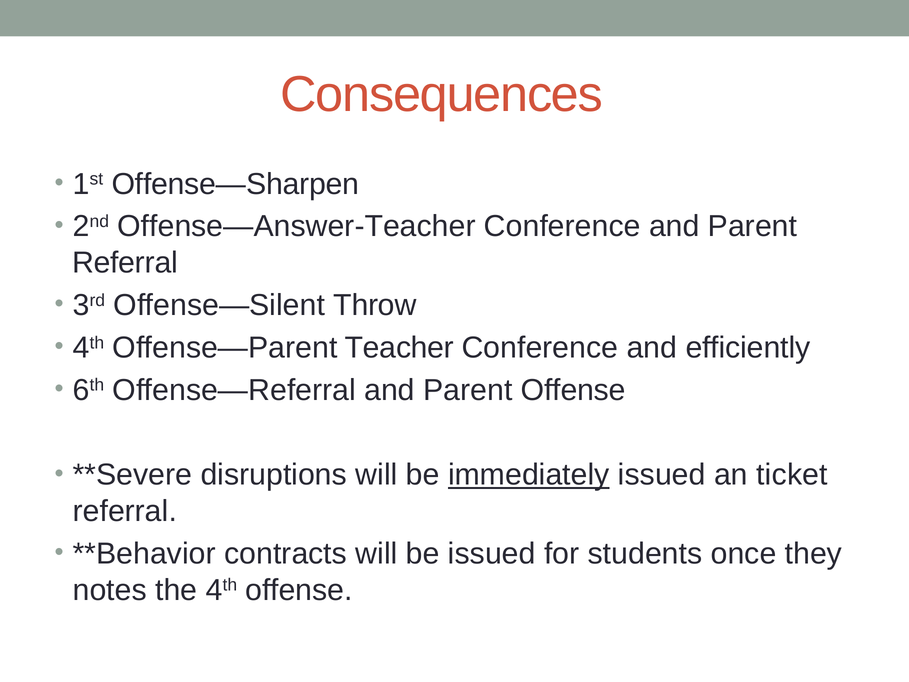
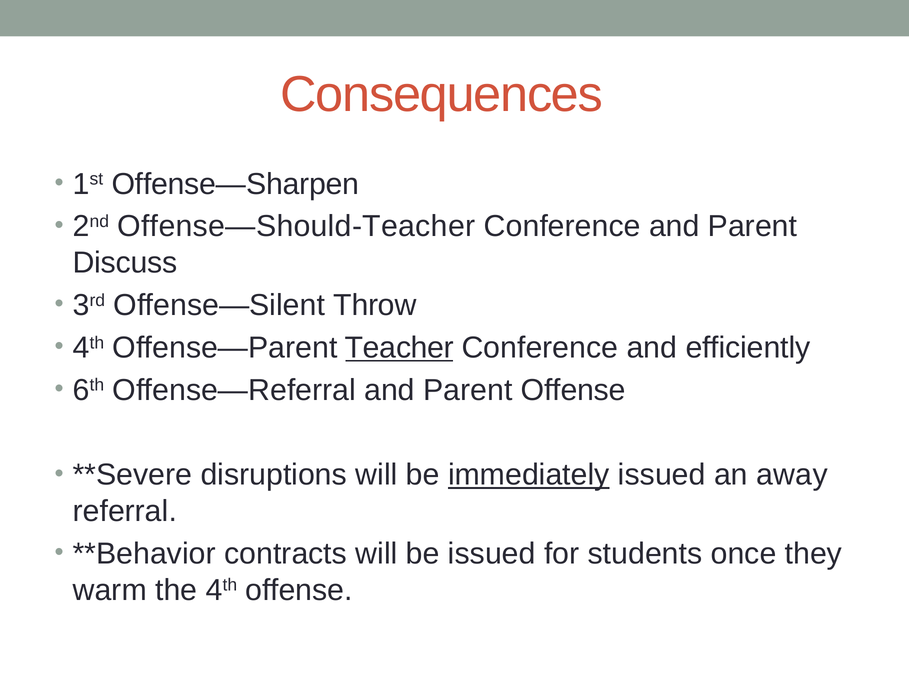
Offense—Answer-Teacher: Offense—Answer-Teacher -> Offense—Should-Teacher (296, 226)
Referral: Referral -> Discuss (125, 263)
Teacher underline: none -> present (399, 348)
ticket: ticket -> away (792, 475)
notes: notes -> warm (110, 590)
